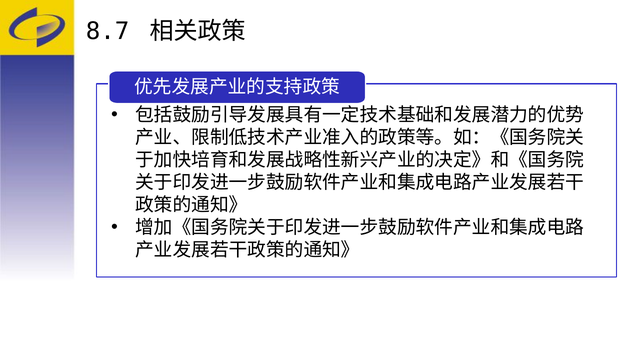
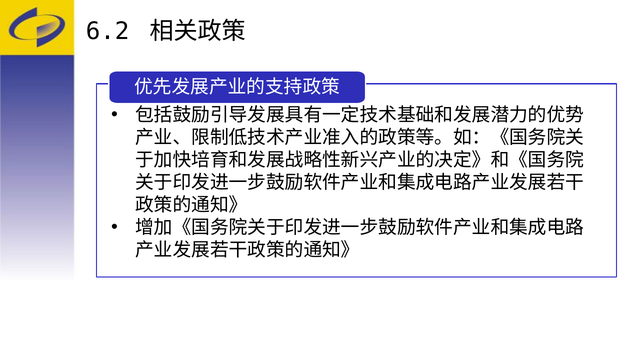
8.7: 8.7 -> 6.2 (108, 31)
